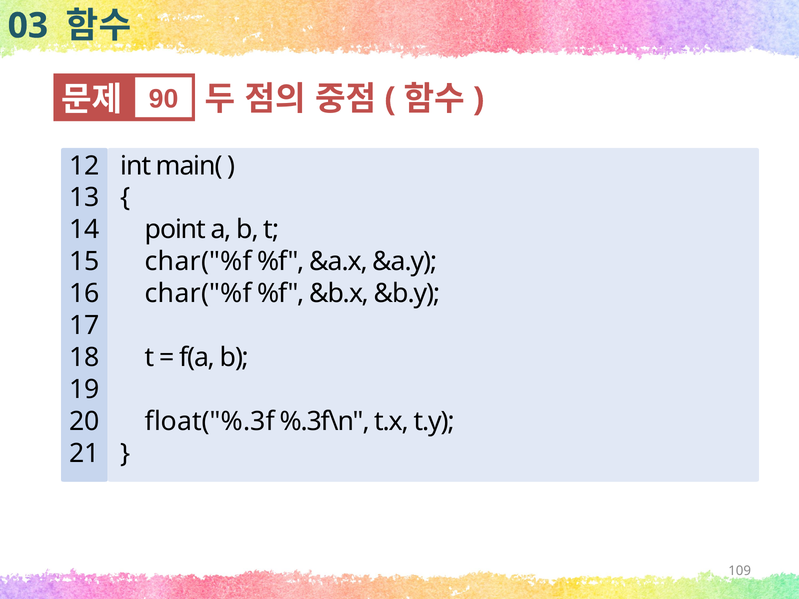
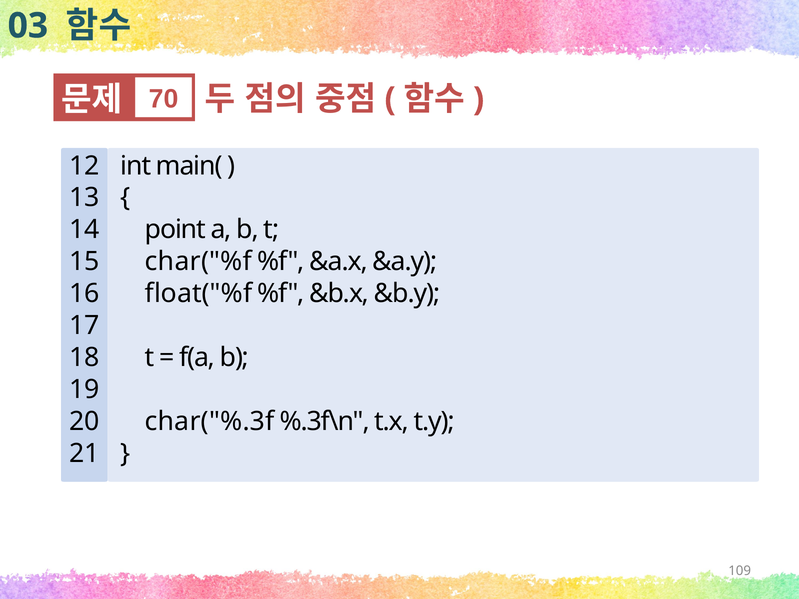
90: 90 -> 70 (164, 99)
char("%f: char("%f -> float("%f (199, 294)
float("%.3f: float("%.3f -> char("%.3f (210, 422)
